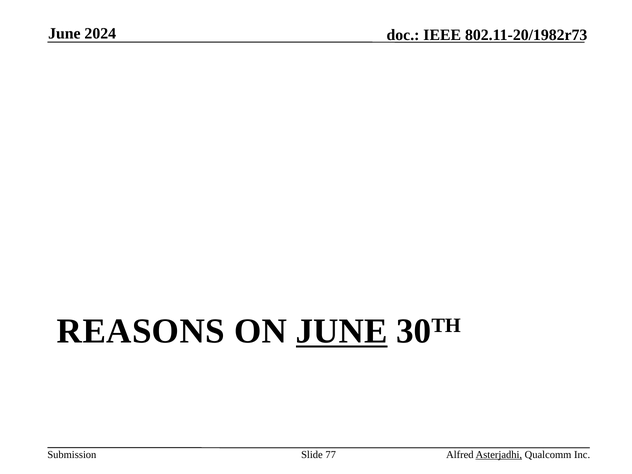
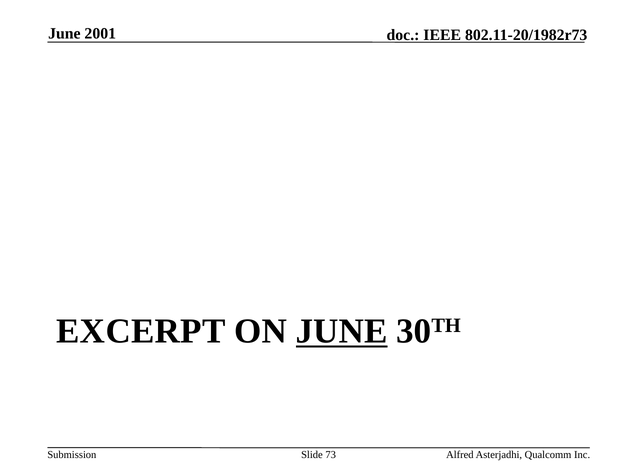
2024: 2024 -> 2001 (100, 34)
REASONS: REASONS -> EXCERPT (141, 331)
77: 77 -> 73 (331, 455)
Asterjadhi underline: present -> none (499, 455)
